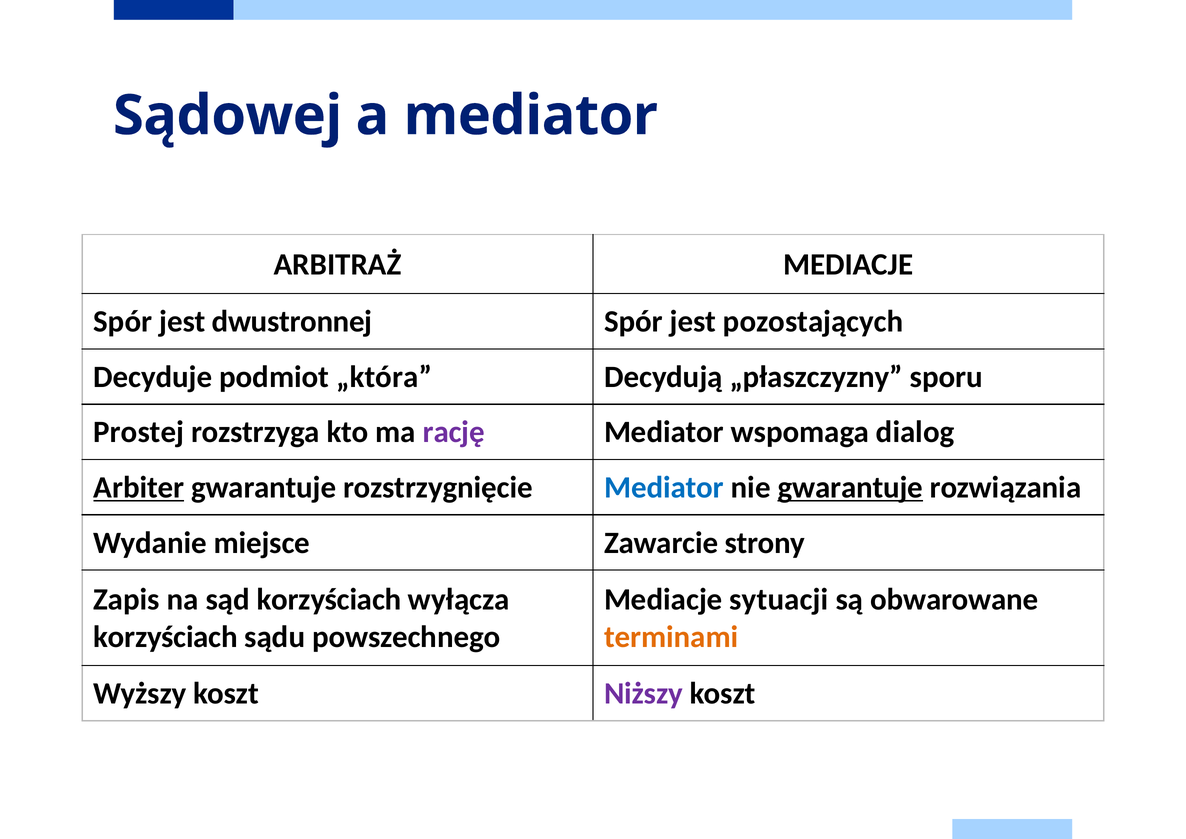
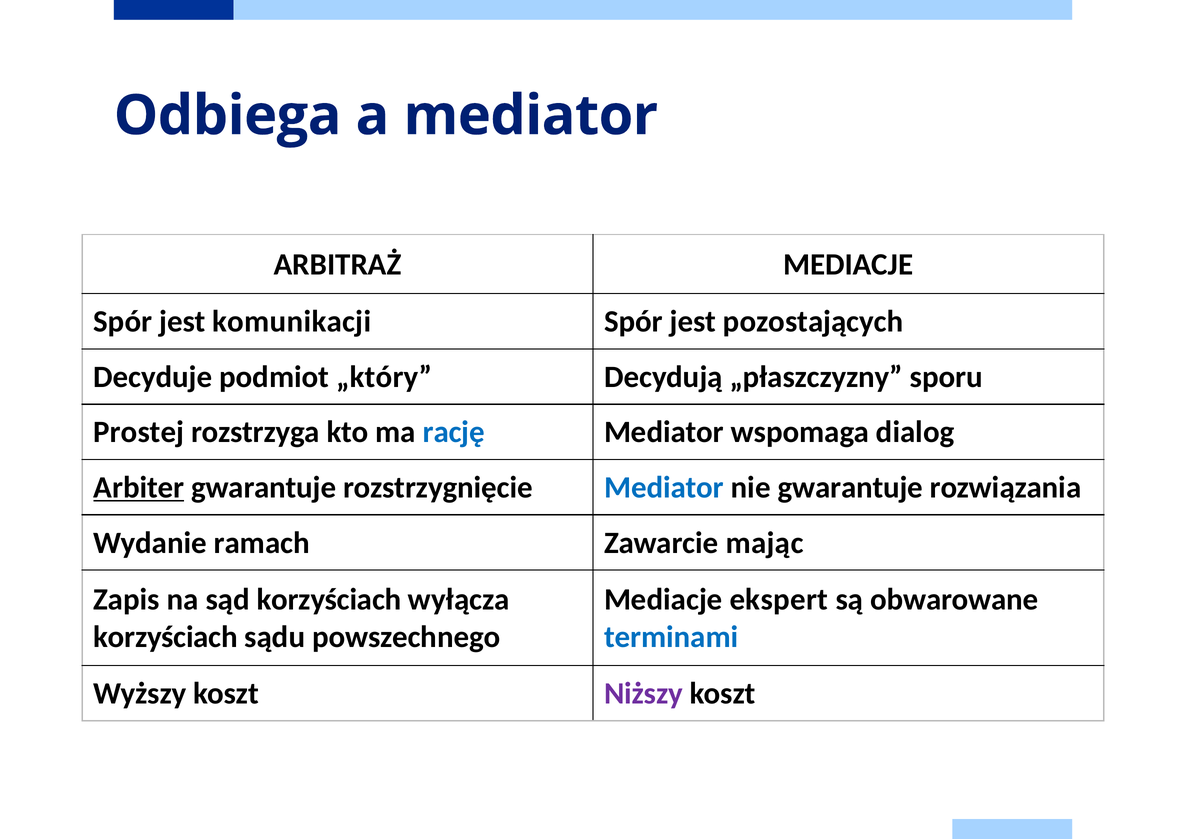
Sądowej: Sądowej -> Odbiega (228, 116)
dwustronnej: dwustronnej -> komunikacji (292, 321)
„która: „która -> „który (384, 377)
rację colour: purple -> blue (454, 432)
gwarantuje underline: present -> none (850, 487)
miejsce: miejsce -> ramach (262, 543)
strony: strony -> mając (765, 543)
sytuacji: sytuacji -> ekspert (779, 599)
terminami colour: orange -> blue (671, 637)
